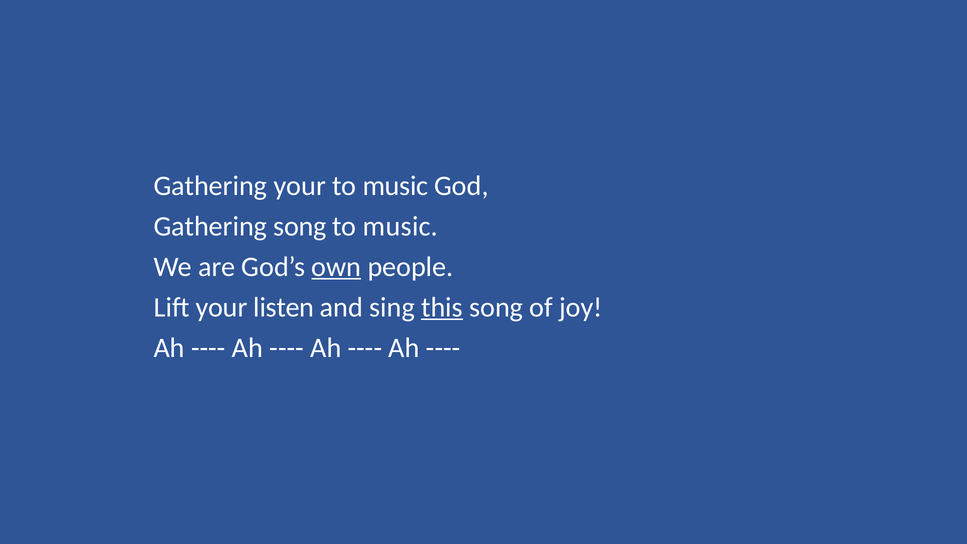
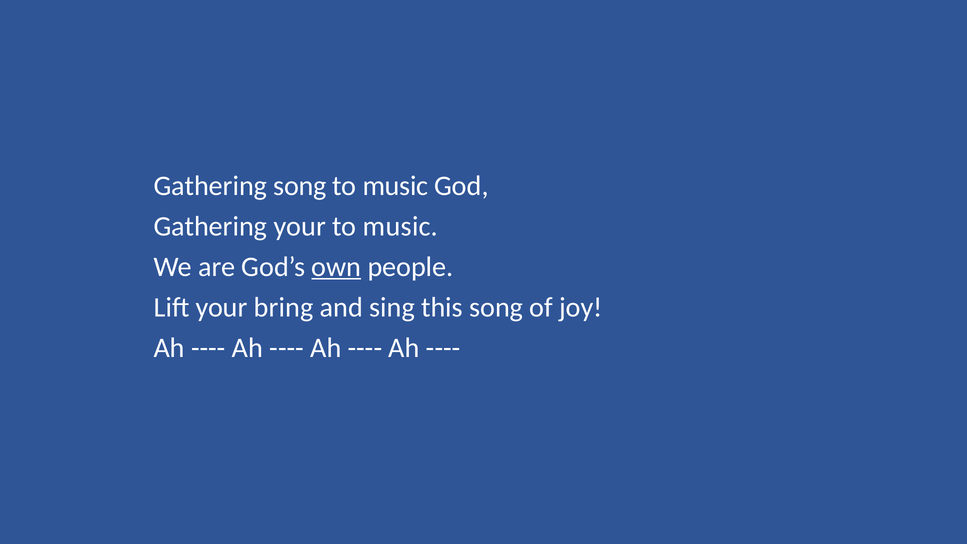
Gathering your: your -> song (300, 186)
Gathering song: song -> your (300, 226)
listen: listen -> bring (284, 307)
this underline: present -> none (442, 307)
